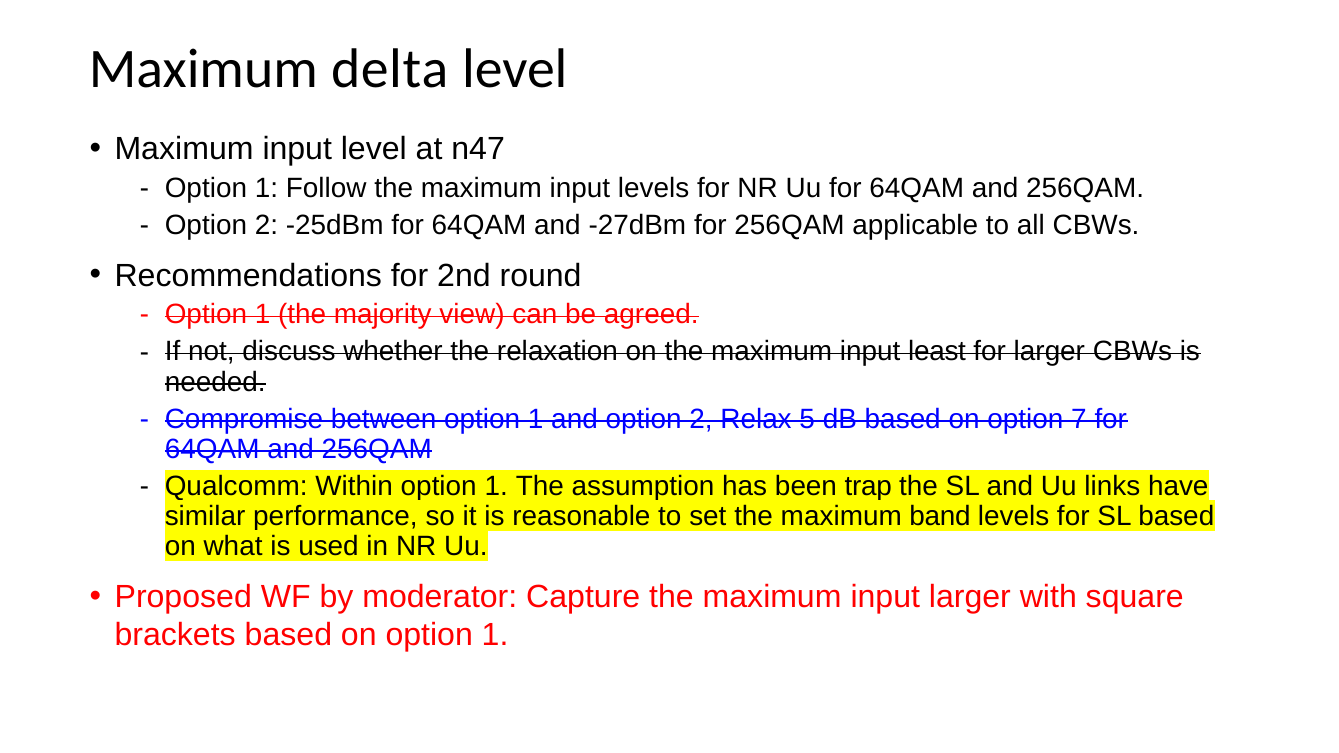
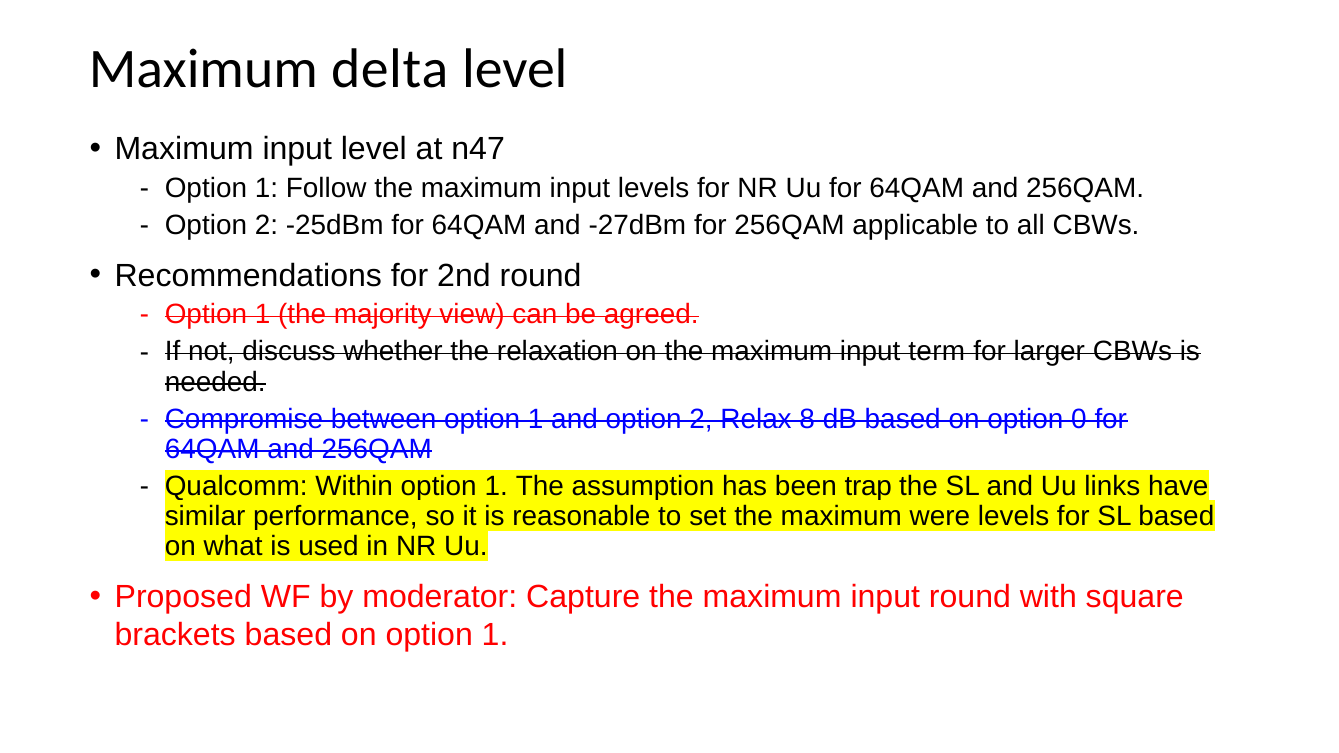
least: least -> term (937, 352)
5: 5 -> 8 (807, 419)
7: 7 -> 0 (1079, 419)
band: band -> were (940, 516)
input larger: larger -> round (970, 597)
